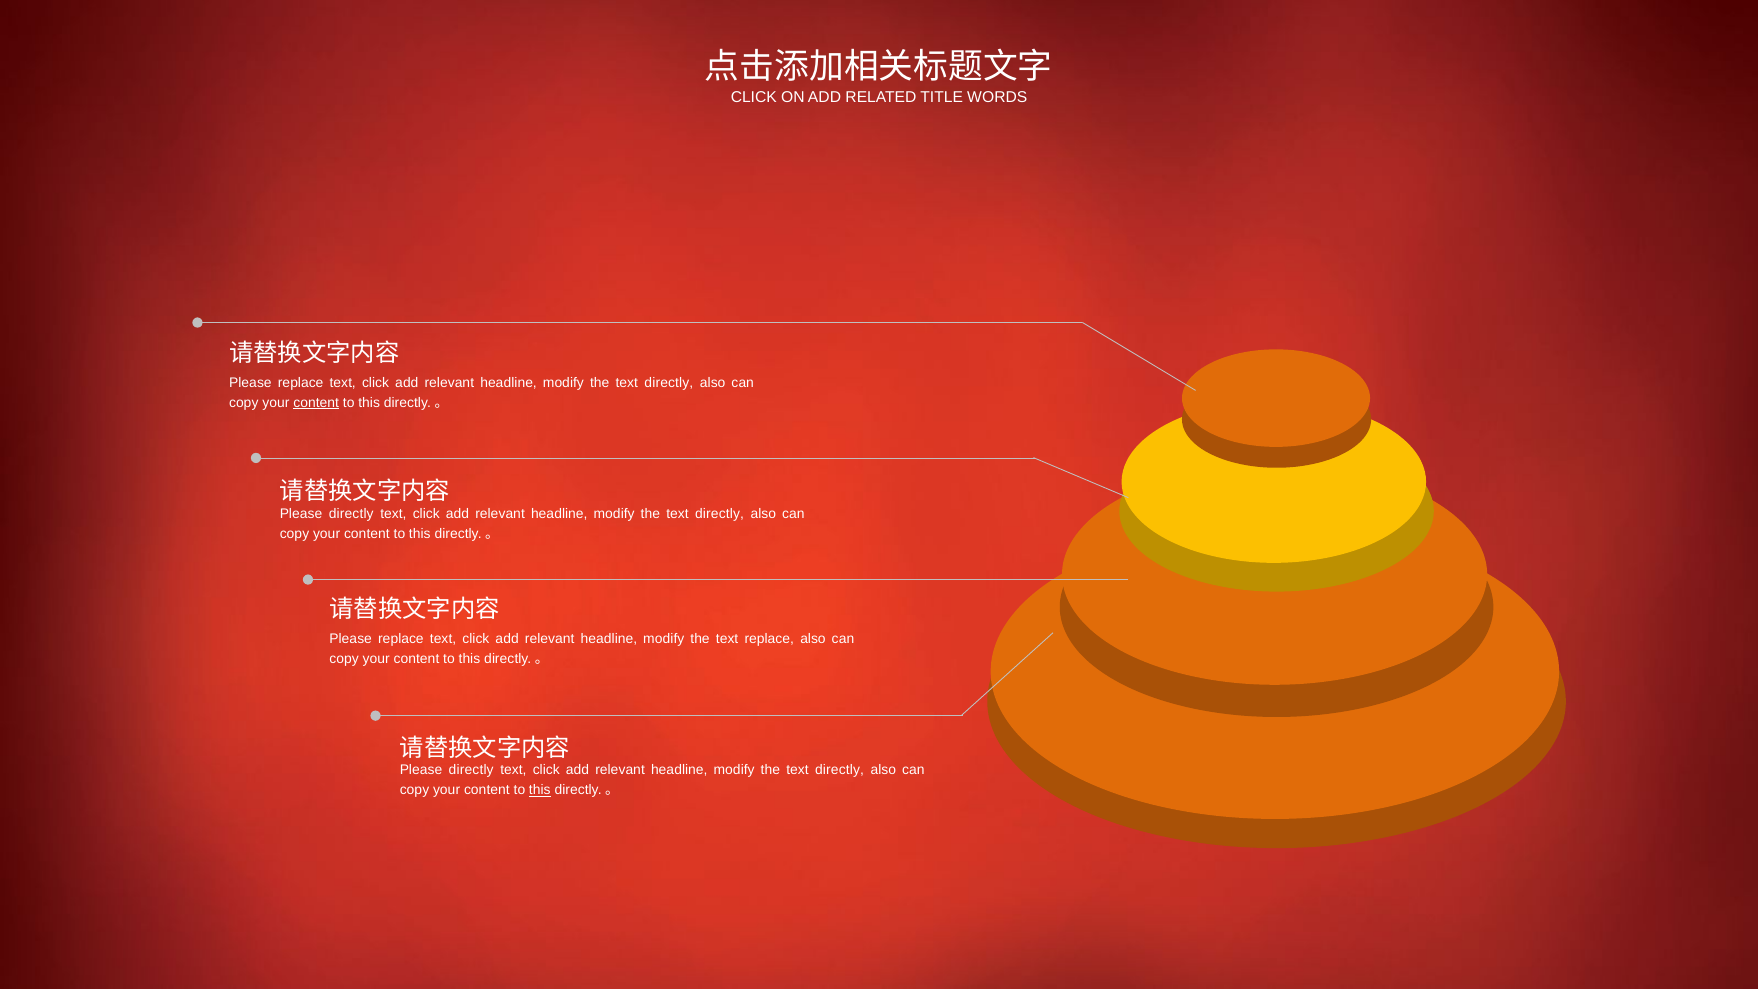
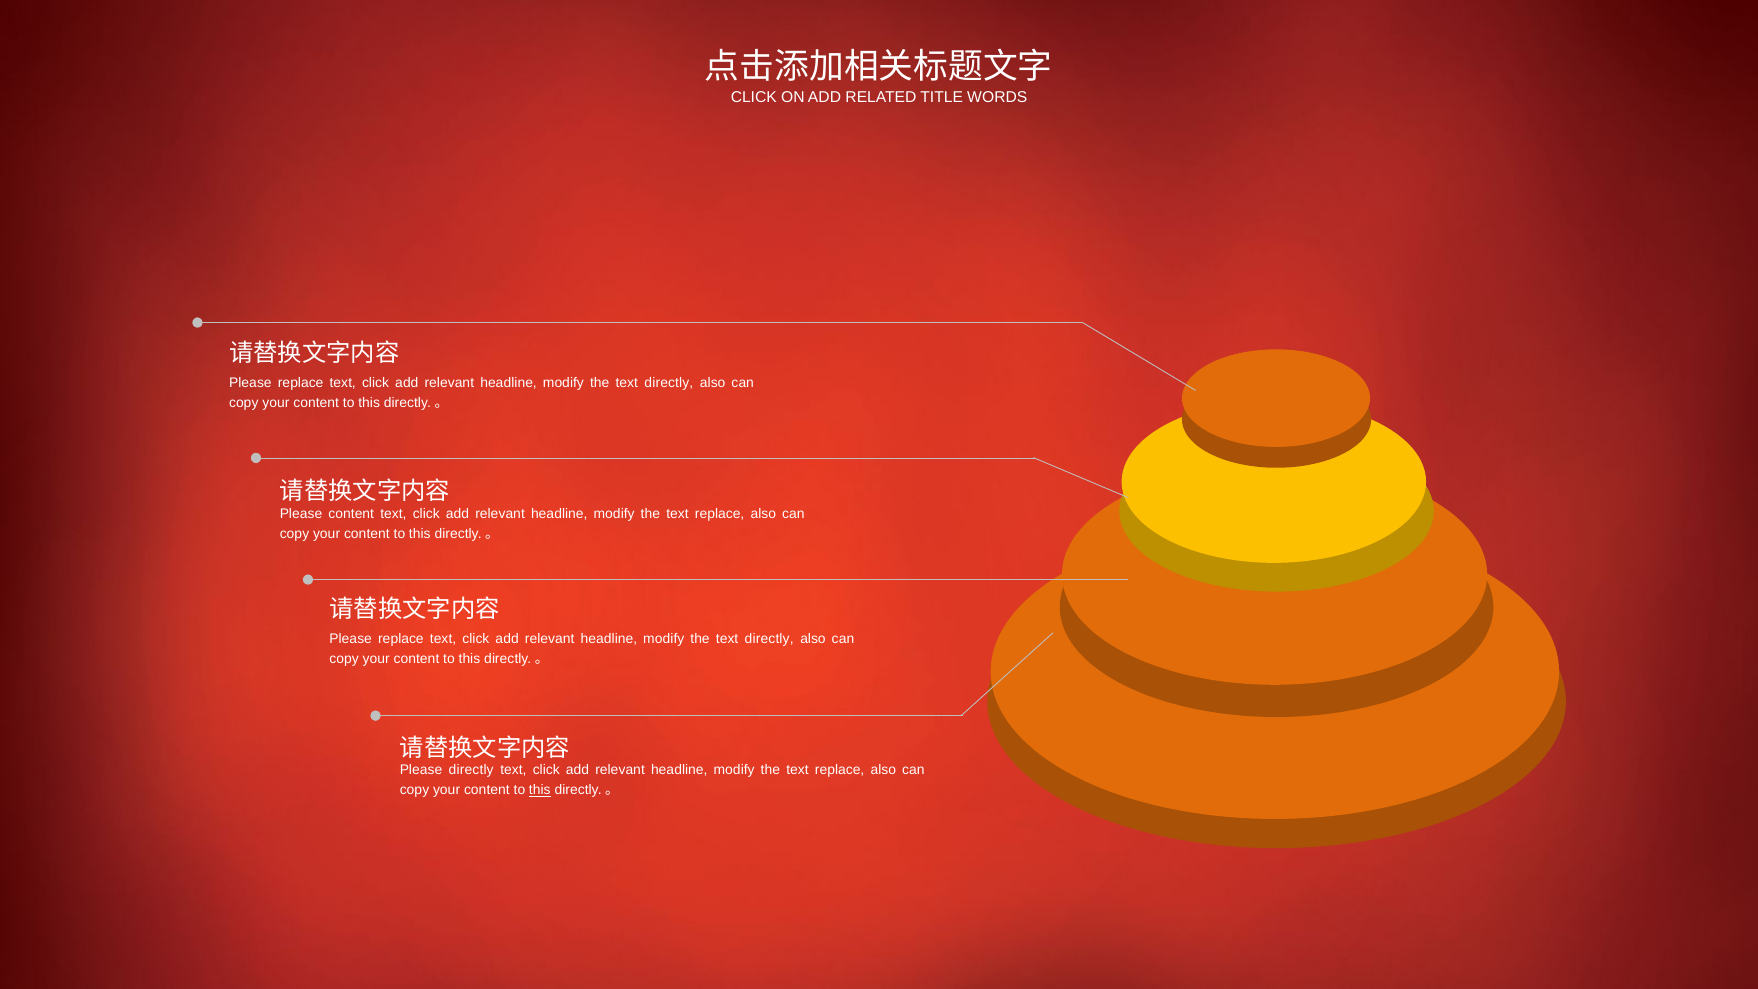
content underline: present -> none (316, 403)
directly: directly -> content (351, 514)
directly: directly -> replace (720, 514)
replace: replace -> directly (769, 639)
directly: directly -> replace (840, 770)
